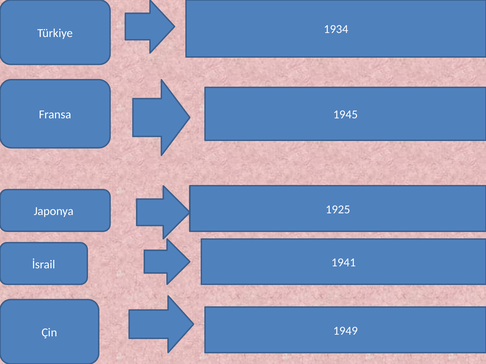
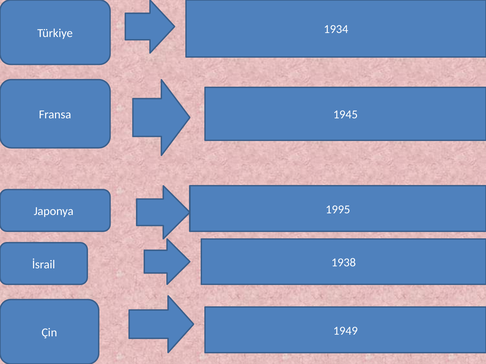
1925: 1925 -> 1995 (338, 210)
1941: 1941 -> 1938 (344, 263)
